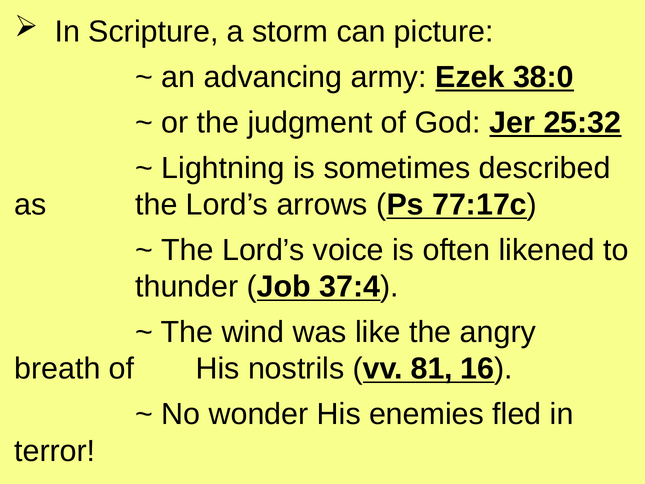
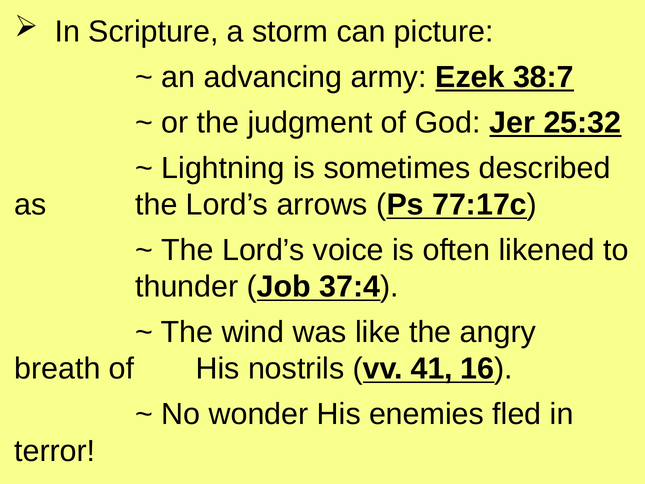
38:0: 38:0 -> 38:7 (543, 77)
81: 81 -> 41 (432, 369)
